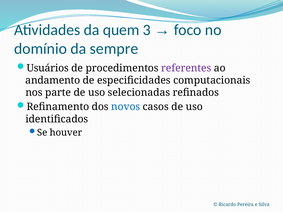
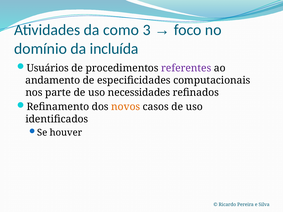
quem: quem -> como (121, 30)
sempre: sempre -> incluída (114, 49)
selecionadas: selecionadas -> necessidades (139, 93)
novos colour: blue -> orange (126, 107)
